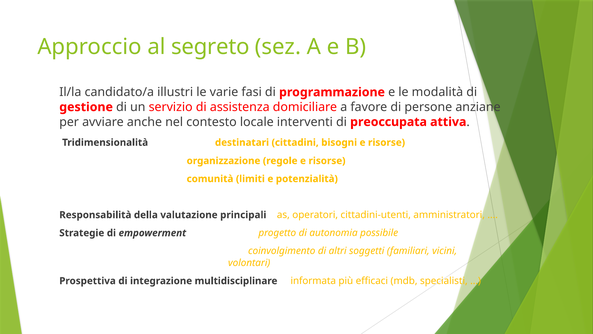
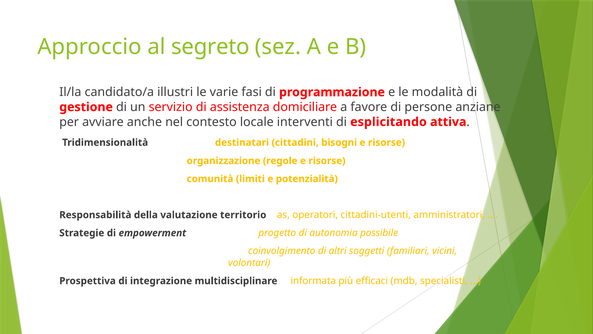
preoccupata: preoccupata -> esplicitando (388, 122)
principali: principali -> territorio (243, 215)
